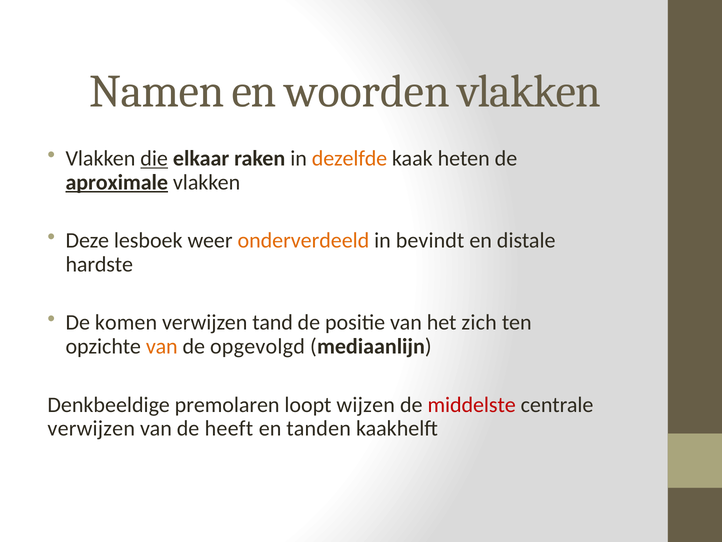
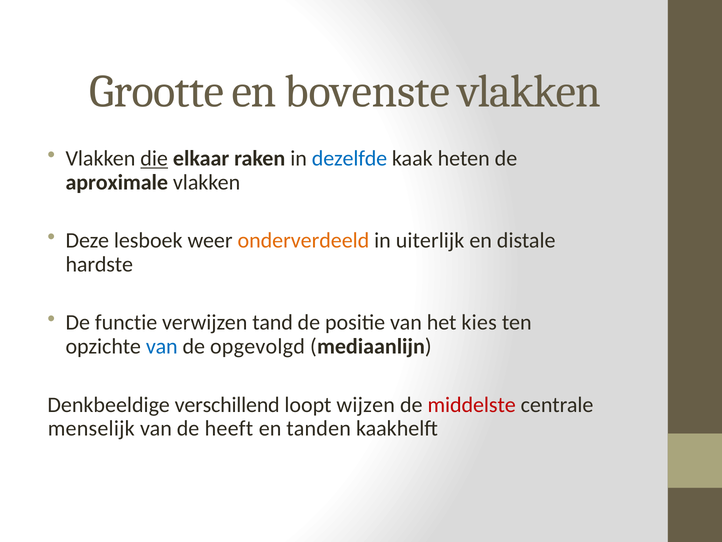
Namen: Namen -> Grootte (157, 92)
woorden: woorden -> bovenste (367, 92)
dezelfde colour: orange -> blue (350, 158)
aproximale underline: present -> none (117, 182)
bevindt: bevindt -> uiterlijk (430, 240)
komen: komen -> functie (126, 322)
zich: zich -> kies (479, 322)
van colour: orange -> blue (162, 346)
premolaren: premolaren -> verschillend (227, 404)
verwijzen: verwijzen -> menselijk (91, 428)
